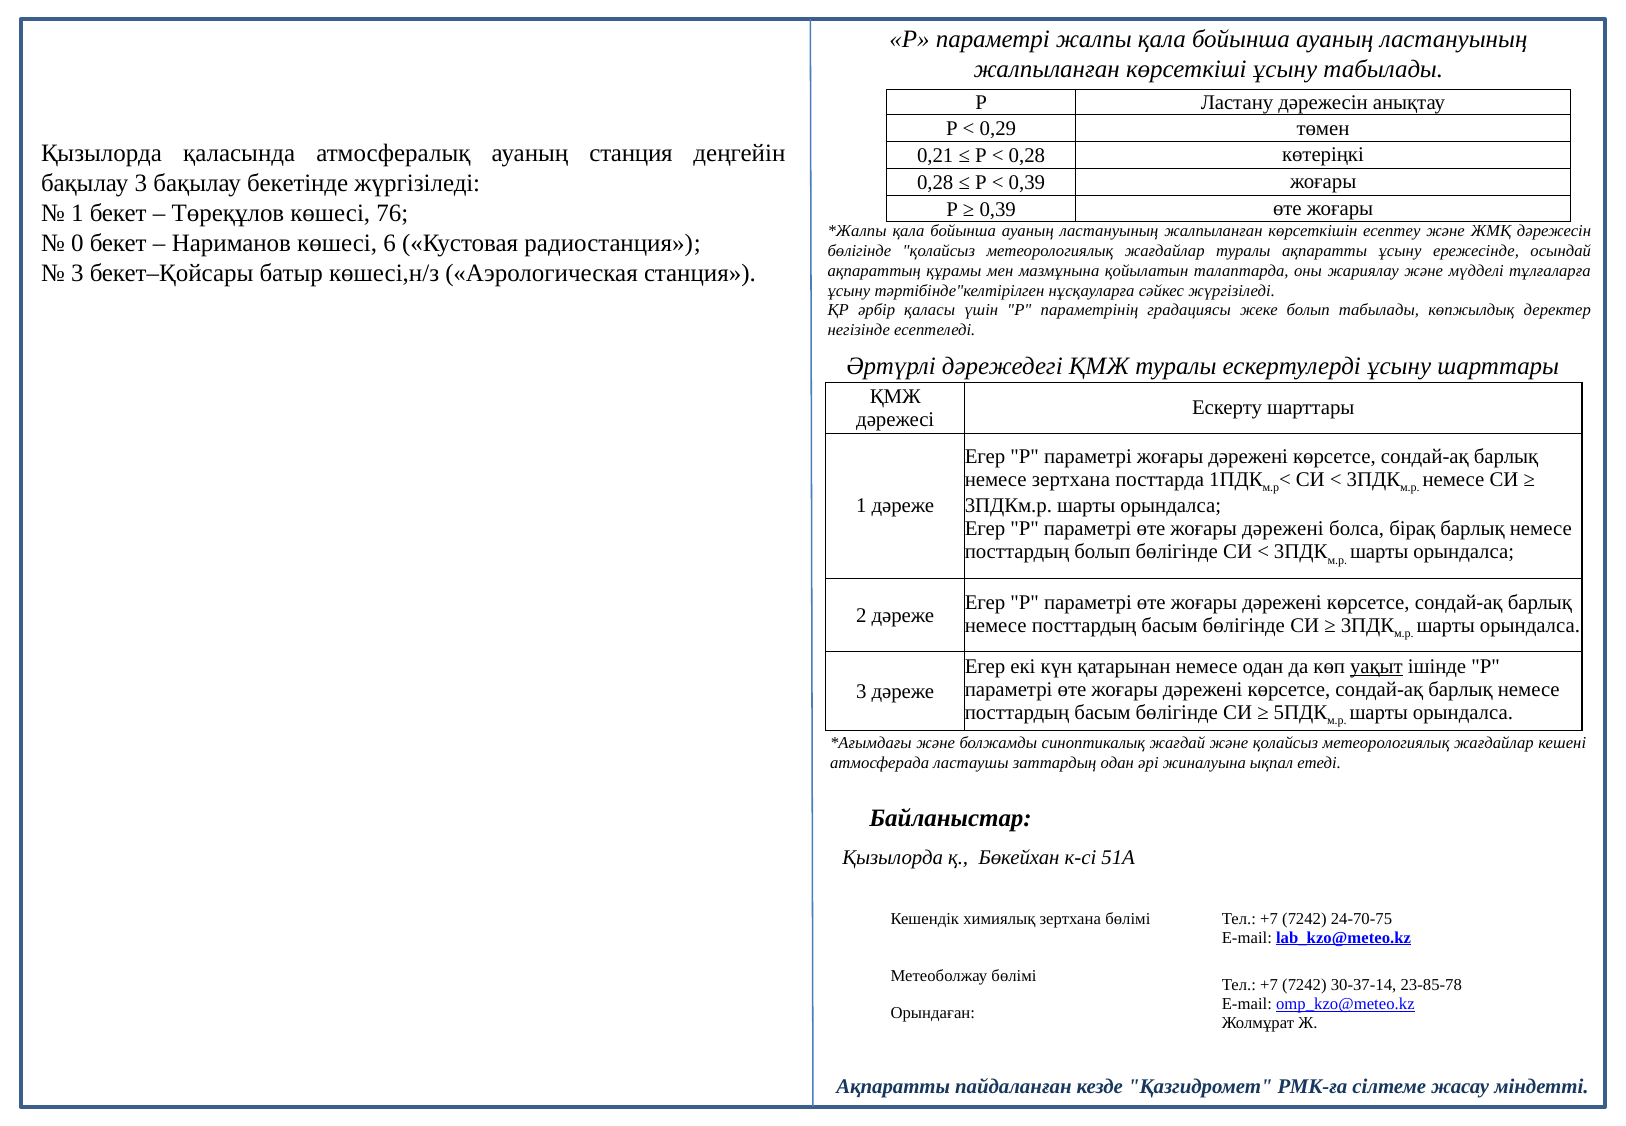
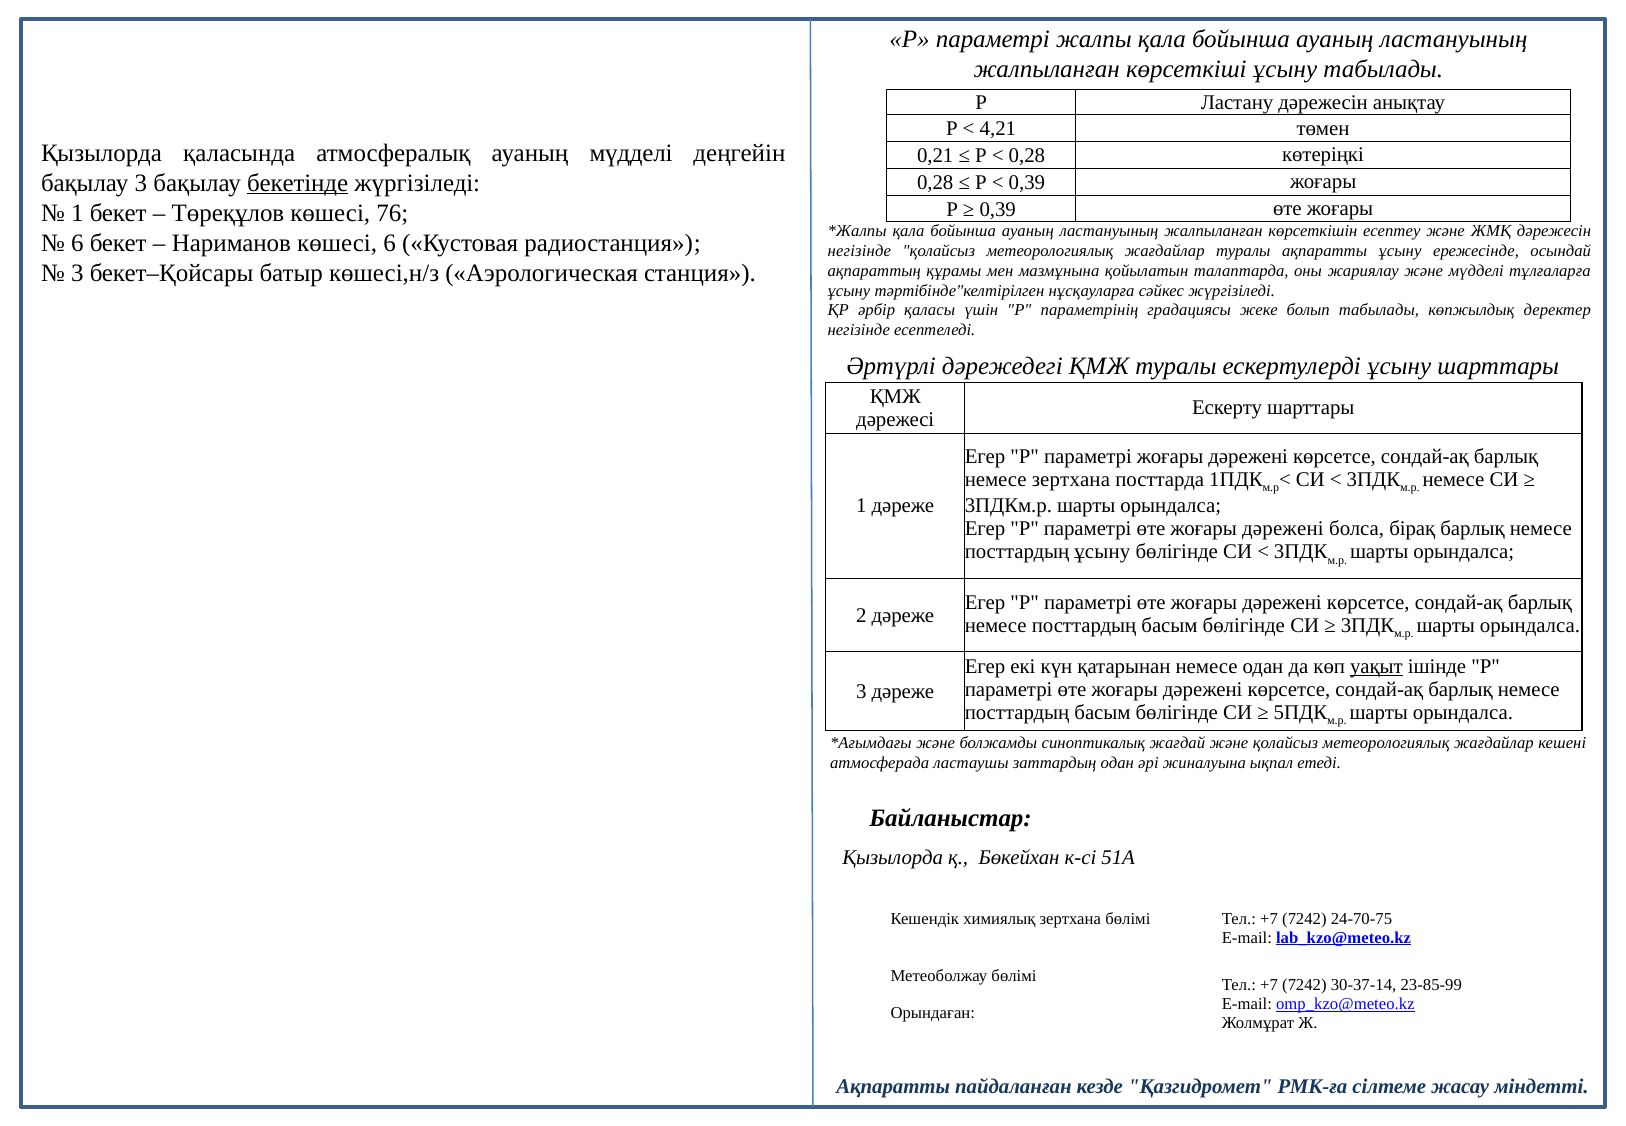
0,29: 0,29 -> 4,21 (998, 129)
ауаның станция: станция -> мүдделі (631, 153)
бекетінде underline: none -> present (298, 183)
0: 0 -> 6 (77, 243)
бөлігінде: бөлігінде -> негізінде (859, 250)
посттардың болып: болып -> ұсыну (1102, 552)
23-85-78: 23-85-78 -> 23-85-99 (1431, 985)
